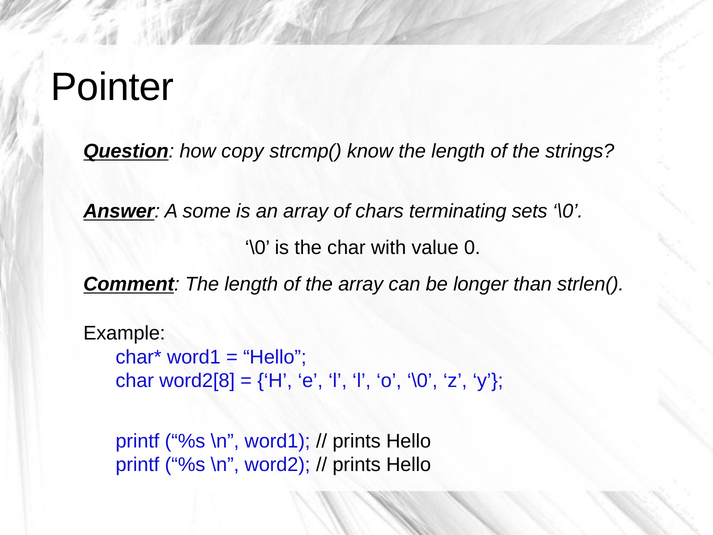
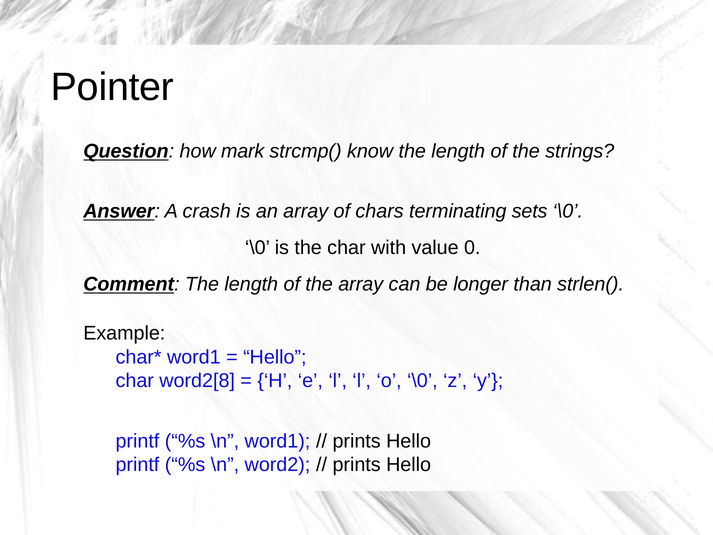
copy: copy -> mark (243, 151)
some: some -> crash (207, 211)
